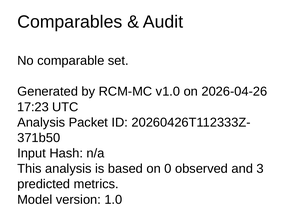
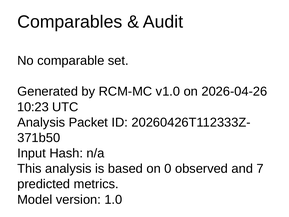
17:23: 17:23 -> 10:23 (33, 107)
3: 3 -> 7 (260, 169)
